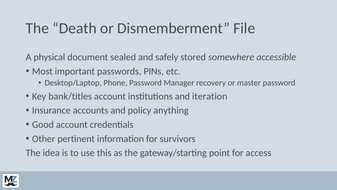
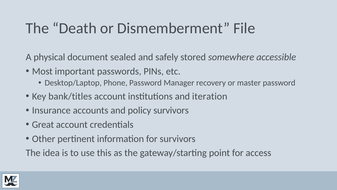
policy anything: anything -> survivors (171, 110)
Good: Good -> Great (43, 124)
